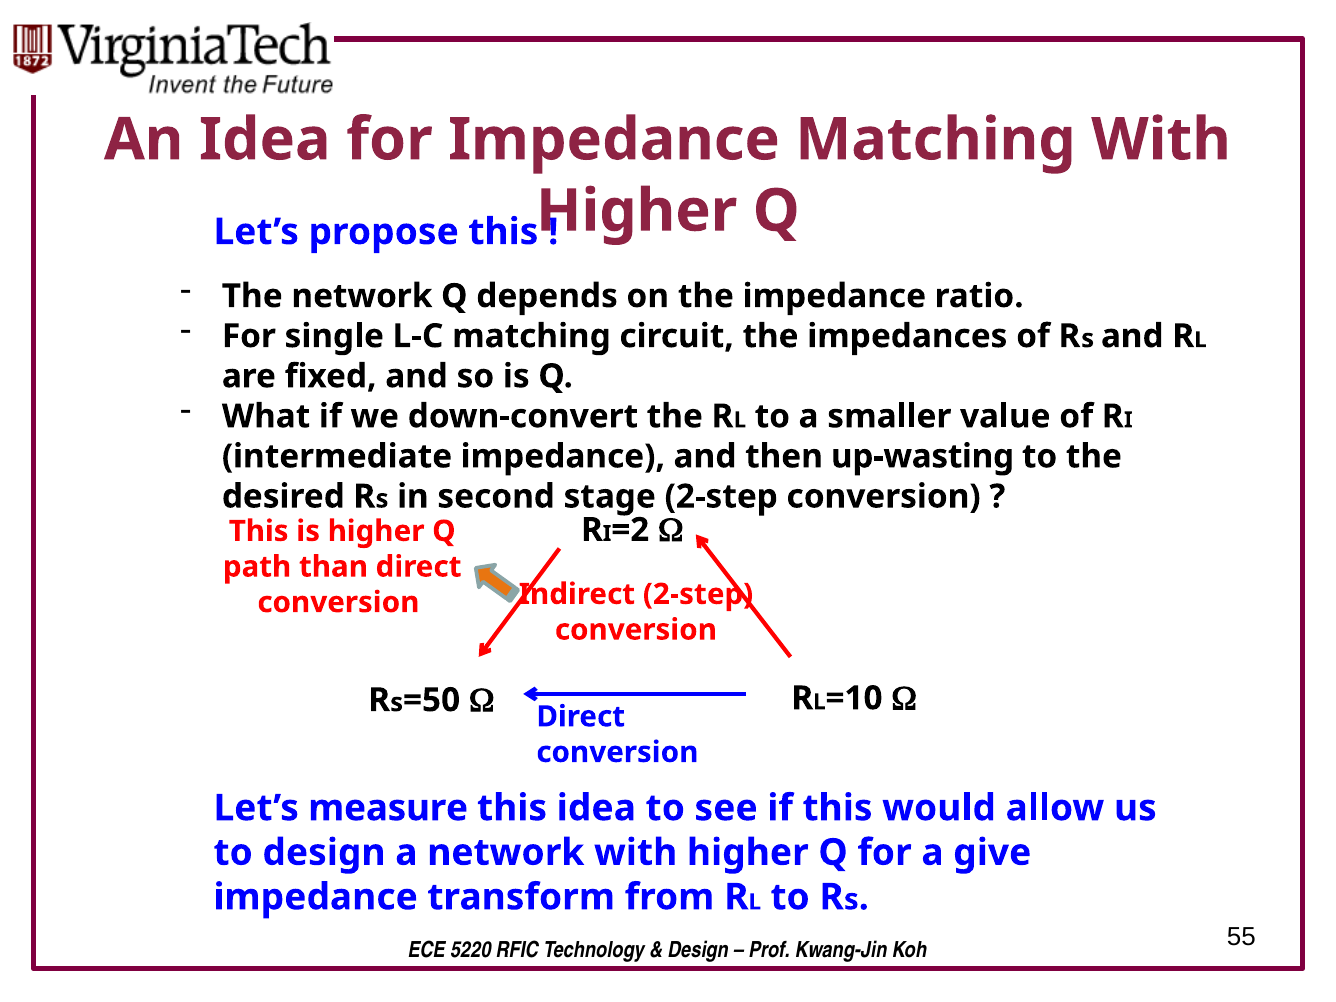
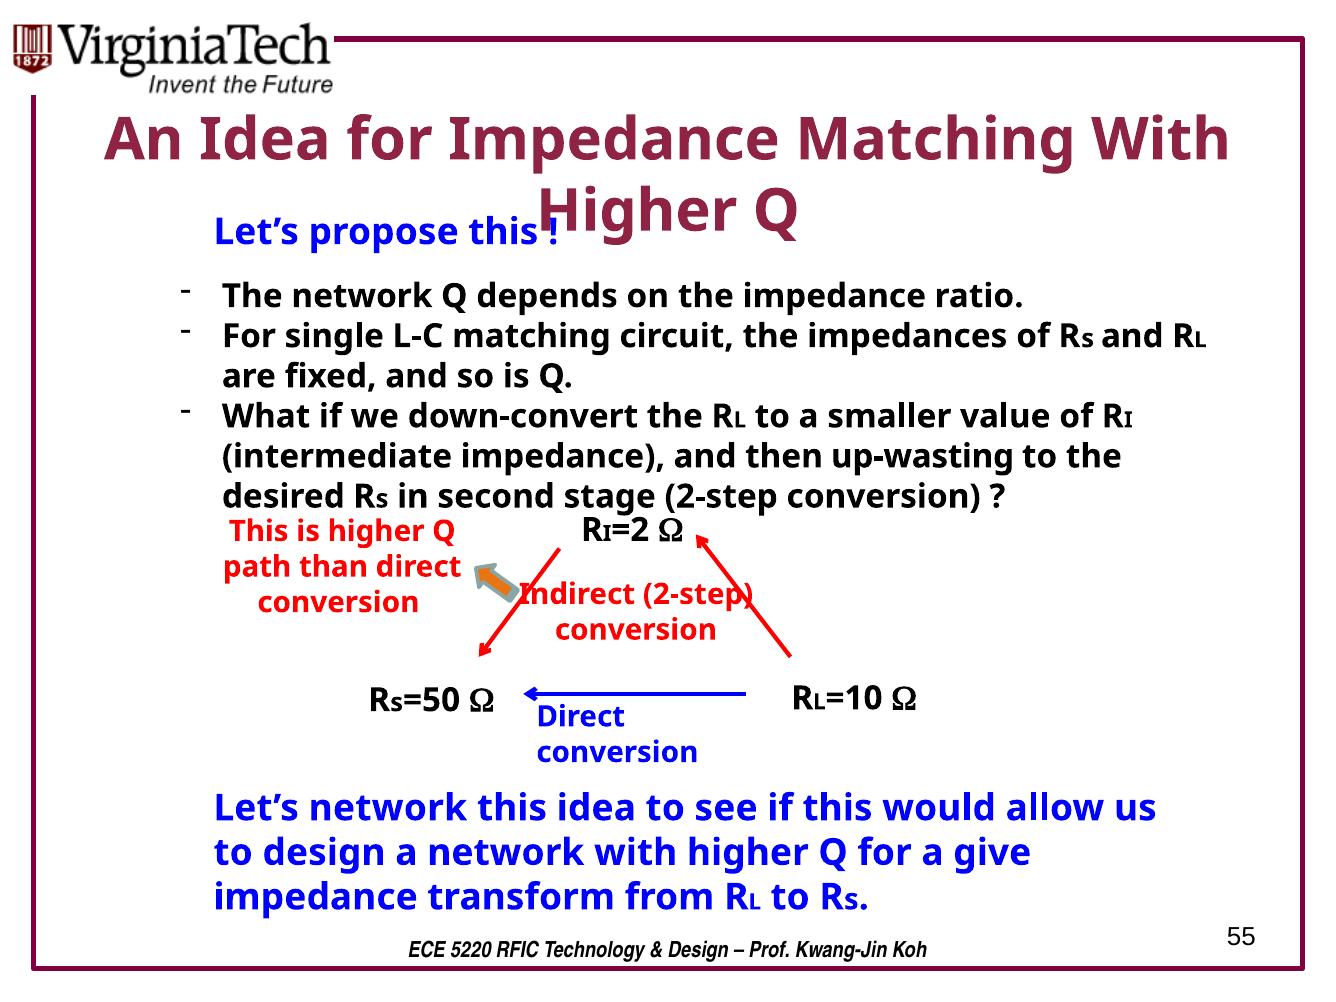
Let’s measure: measure -> network (388, 808)
